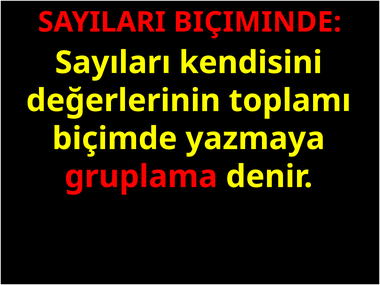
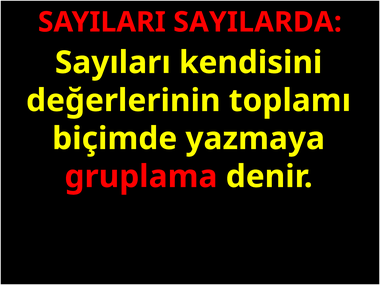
BIÇIMINDE: BIÇIMINDE -> SAYILARDA (258, 22)
